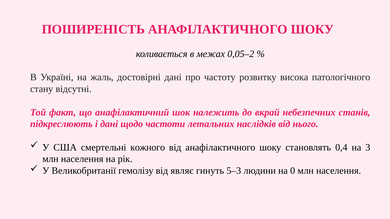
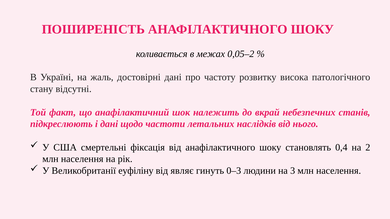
кожного: кожного -> фіксація (148, 148)
3: 3 -> 2 (368, 148)
гемолізу: гемолізу -> еуфіліну (136, 171)
5–3: 5–3 -> 0–3 (234, 171)
0: 0 -> 3 (293, 171)
